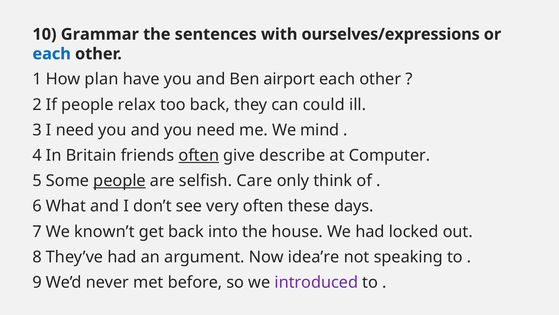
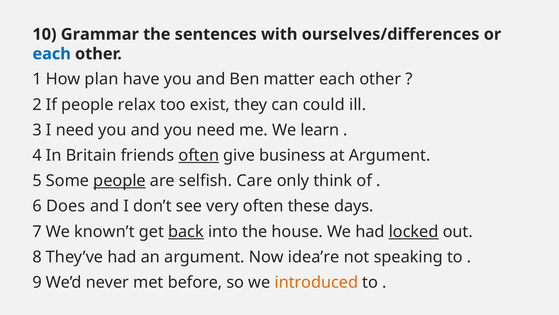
ourselves/expressions: ourselves/expressions -> ourselves/differences (391, 34)
airport: airport -> matter (289, 79)
too back: back -> exist (210, 104)
mind: mind -> learn (320, 130)
describe: describe -> business (292, 155)
at Computer: Computer -> Argument (390, 155)
What: What -> Does (66, 206)
back underline: none -> present (186, 231)
locked underline: none -> present (414, 231)
introduced colour: purple -> orange (316, 282)
